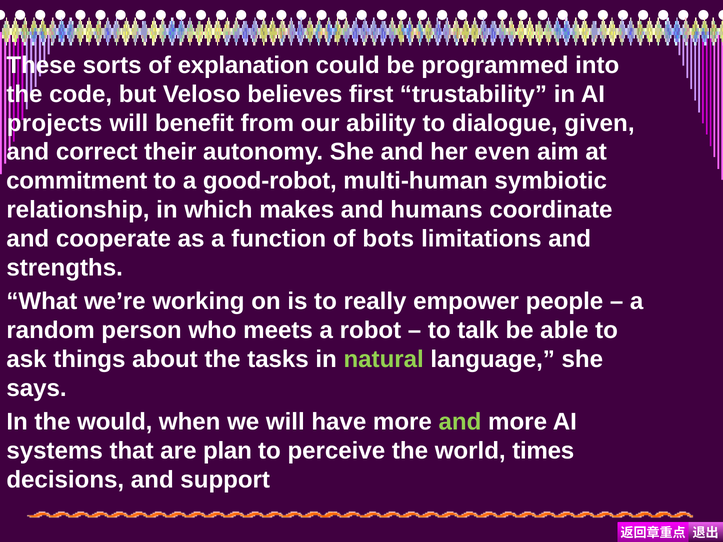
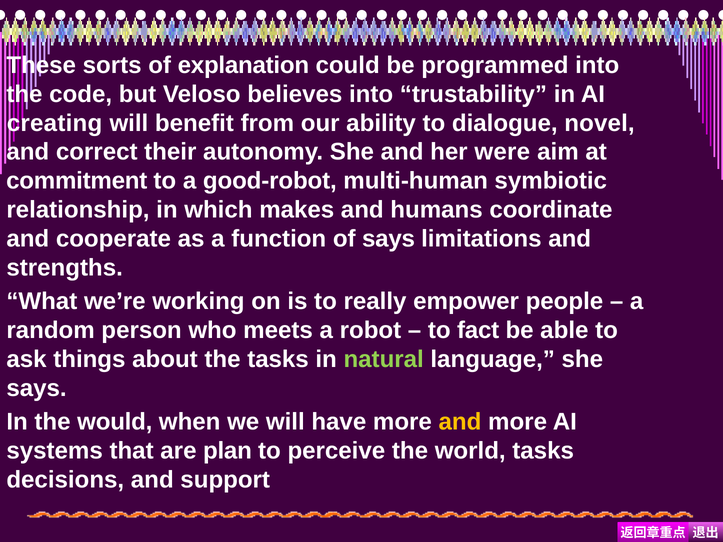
believes first: first -> into (371, 94)
projects: projects -> creating (55, 123)
given: given -> novel (600, 123)
even: even -> were (502, 152)
of bots: bots -> says (389, 239)
talk: talk -> fact (478, 330)
and colour: light green -> yellow (460, 422)
world times: times -> tasks (543, 451)
